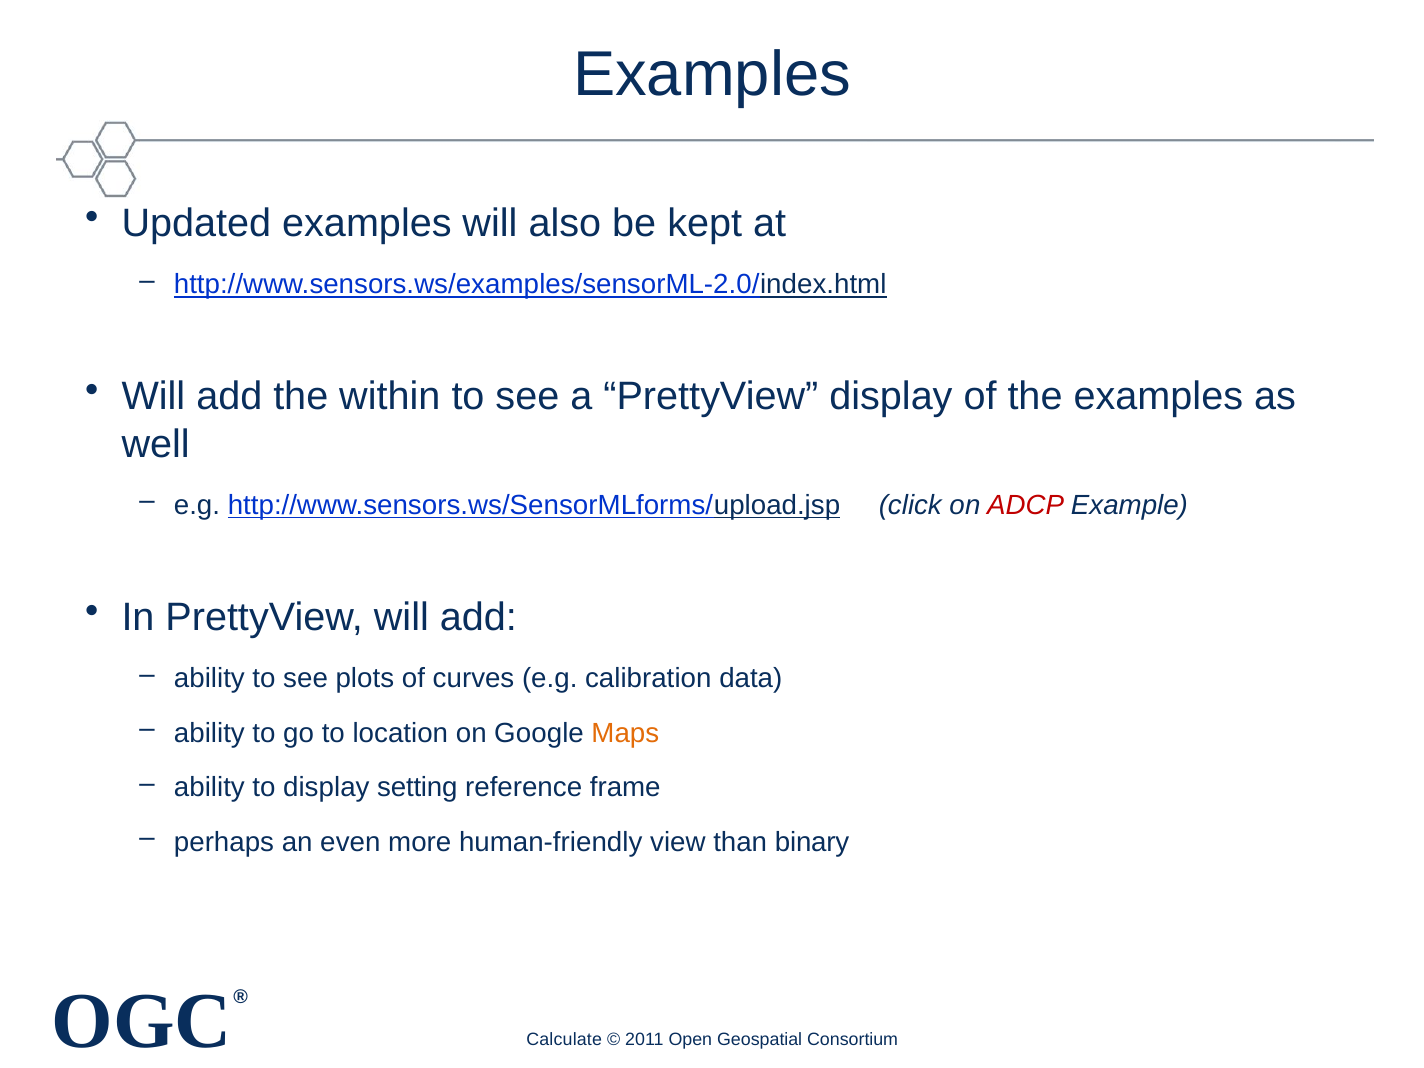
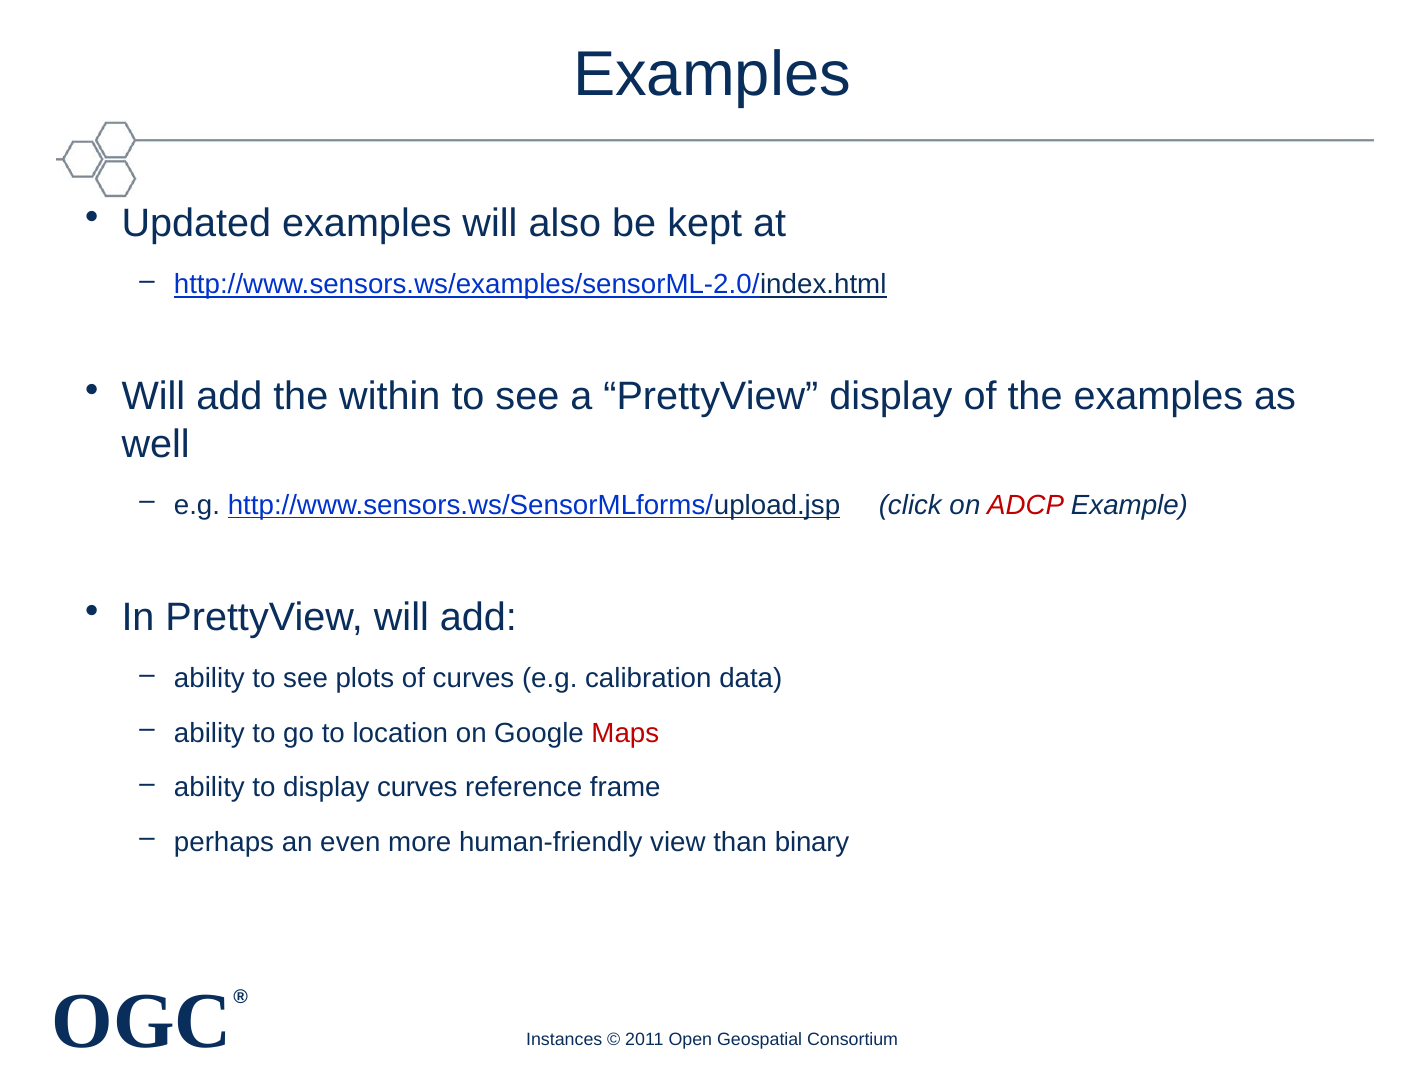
Maps colour: orange -> red (625, 733)
display setting: setting -> curves (417, 788)
Calculate: Calculate -> Instances (564, 1039)
